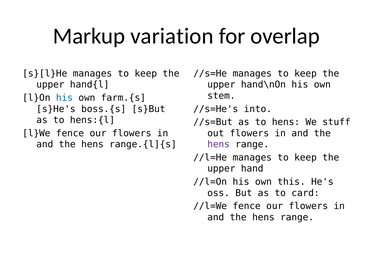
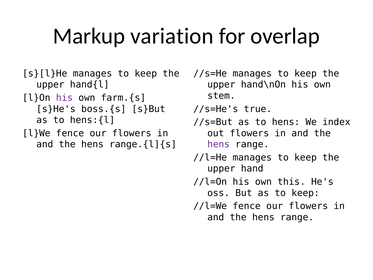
his colour: blue -> purple (64, 98)
into: into -> true (258, 109)
stuff: stuff -> index (336, 122)
as to card: card -> keep (305, 193)
